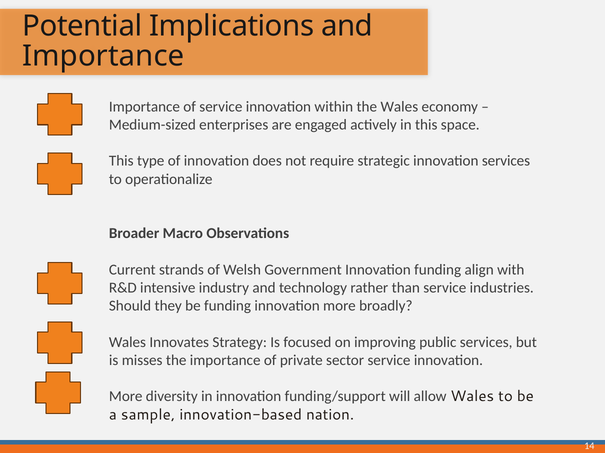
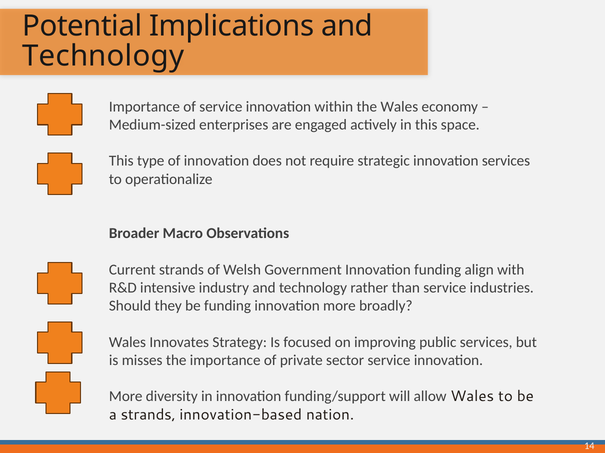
Importance: Importance -> Technology (103, 56)
a sample: sample -> strands (148, 415)
